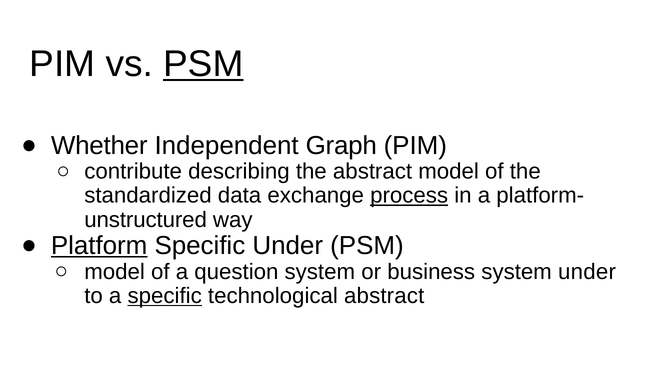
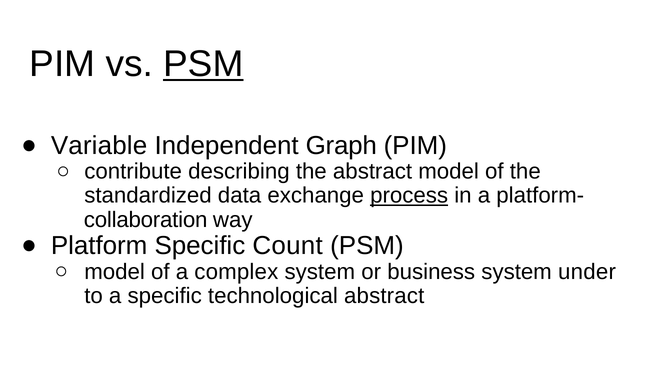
Whether: Whether -> Variable (99, 145)
unstructured: unstructured -> collaboration (146, 220)
Platform underline: present -> none (99, 246)
Specific Under: Under -> Count (288, 246)
question: question -> complex (236, 272)
specific underline: present -> none (165, 296)
